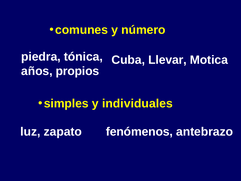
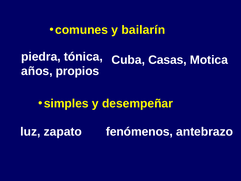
número: número -> bailarín (143, 30)
Llevar: Llevar -> Casas (167, 60)
individuales: individuales -> desempeñar (137, 103)
